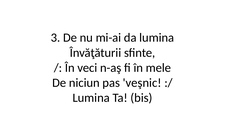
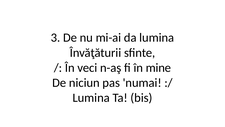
mele: mele -> mine (158, 68)
veşnic: veşnic -> numai (142, 83)
